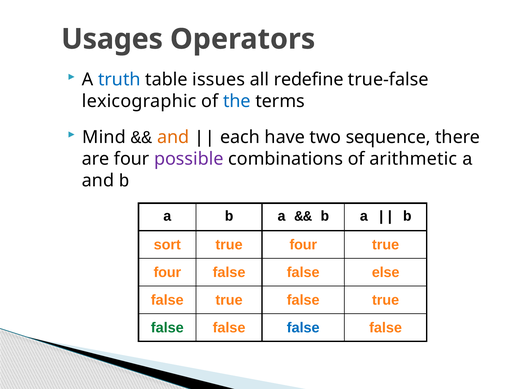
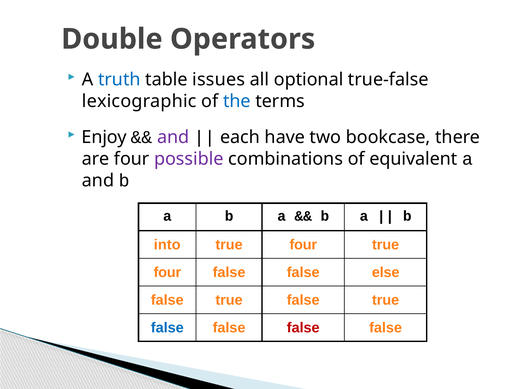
Usages: Usages -> Double (112, 39)
redefine: redefine -> optional (309, 79)
Mind: Mind -> Enjoy (104, 137)
and colour: orange -> purple (173, 137)
sequence: sequence -> bookcase (388, 137)
arithmetic: arithmetic -> equivalent (413, 159)
sort: sort -> into (167, 245)
false colour: green -> blue (167, 327)
false colour: blue -> red (303, 327)
